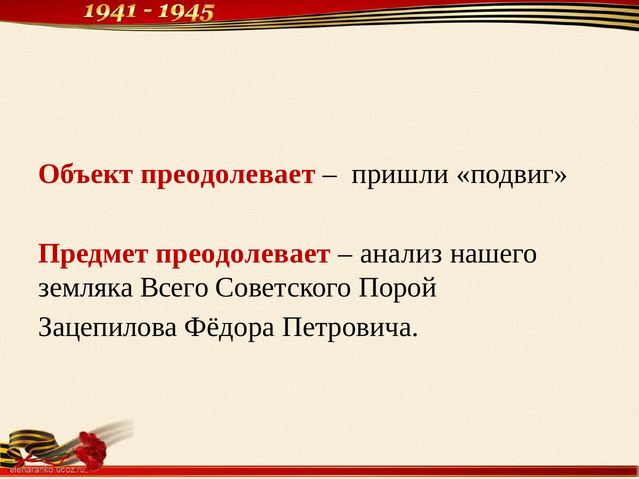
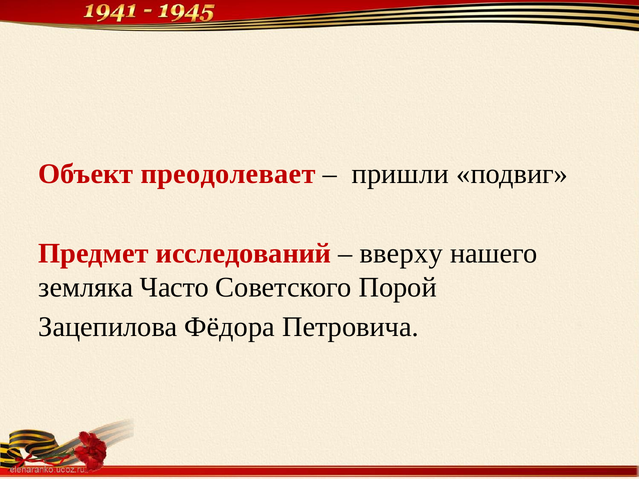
Предмет преодолевает: преодолевает -> исследований (244, 253)
анализ: анализ -> вверху (401, 253)
Всего: Всего -> Часто (174, 287)
